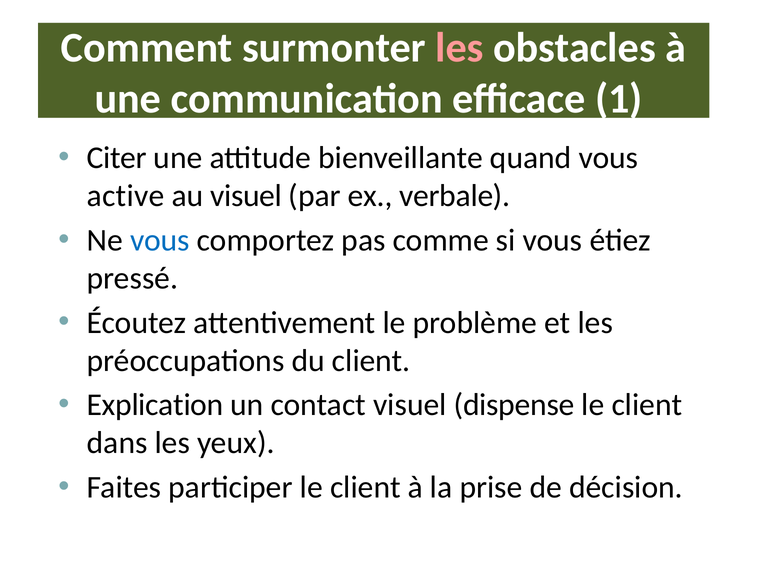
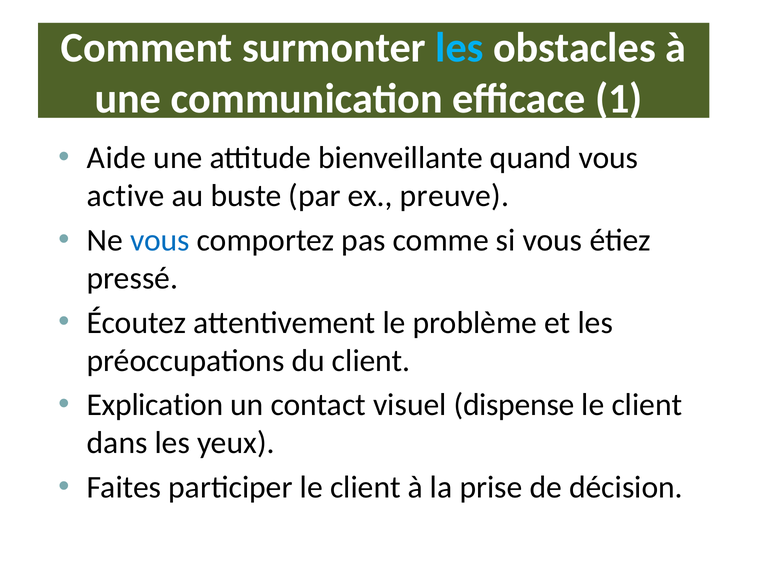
les colour: pink -> light blue (460, 48)
Citer: Citer -> Aide (116, 158)
au visuel: visuel -> buste (246, 196)
verbale: verbale -> preuve (455, 196)
